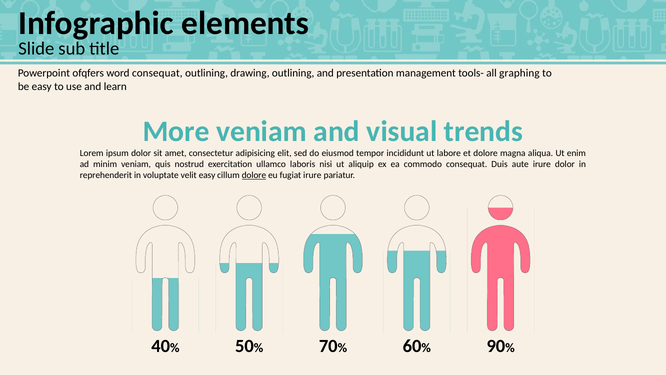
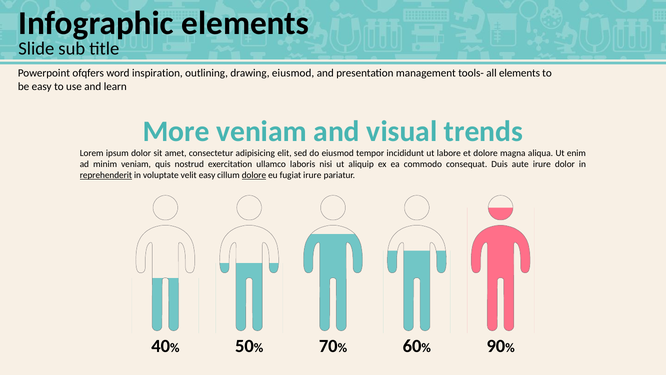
word consequat: consequat -> inspiration (157, 73)
drawing outlining: outlining -> eiusmod (293, 73)
all graphing: graphing -> elements (520, 73)
reprehenderit underline: none -> present (106, 175)
